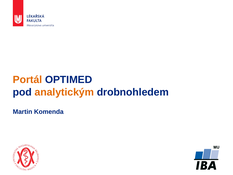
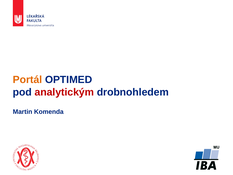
analytickým colour: orange -> red (64, 92)
